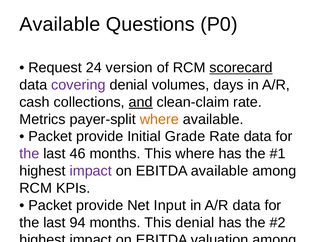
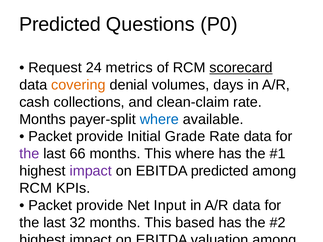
Available: Available -> Predicted (60, 25)
version: version -> metrics (129, 68)
covering colour: purple -> orange (78, 85)
and underline: present -> none (141, 102)
Metrics: Metrics -> Months (43, 119)
where colour: orange -> blue (159, 119)
46: 46 -> 66 (78, 154)
EBITDA available: available -> predicted (220, 171)
94: 94 -> 32 (78, 223)
This denial: denial -> based (195, 223)
